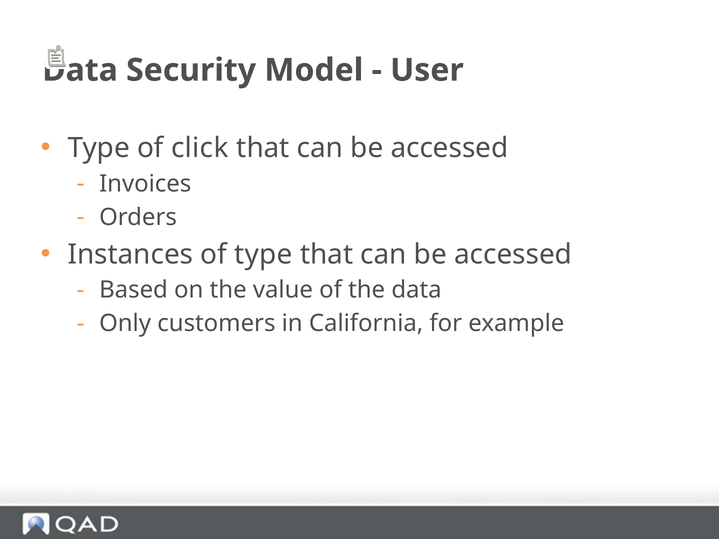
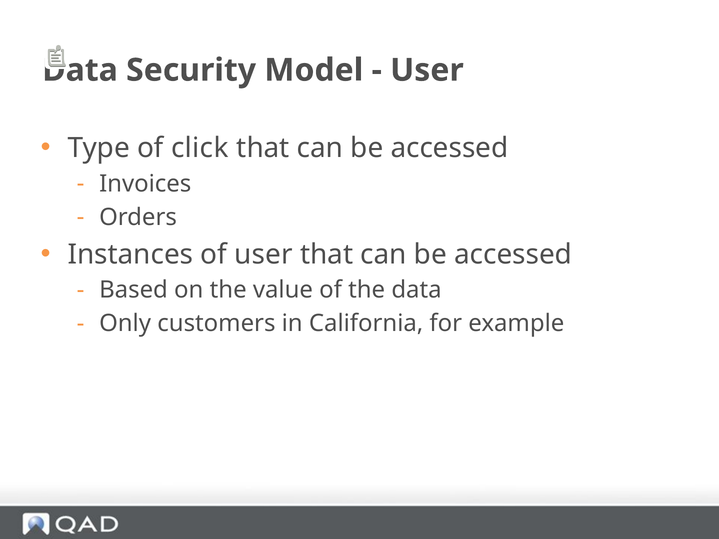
of type: type -> user (263, 254)
